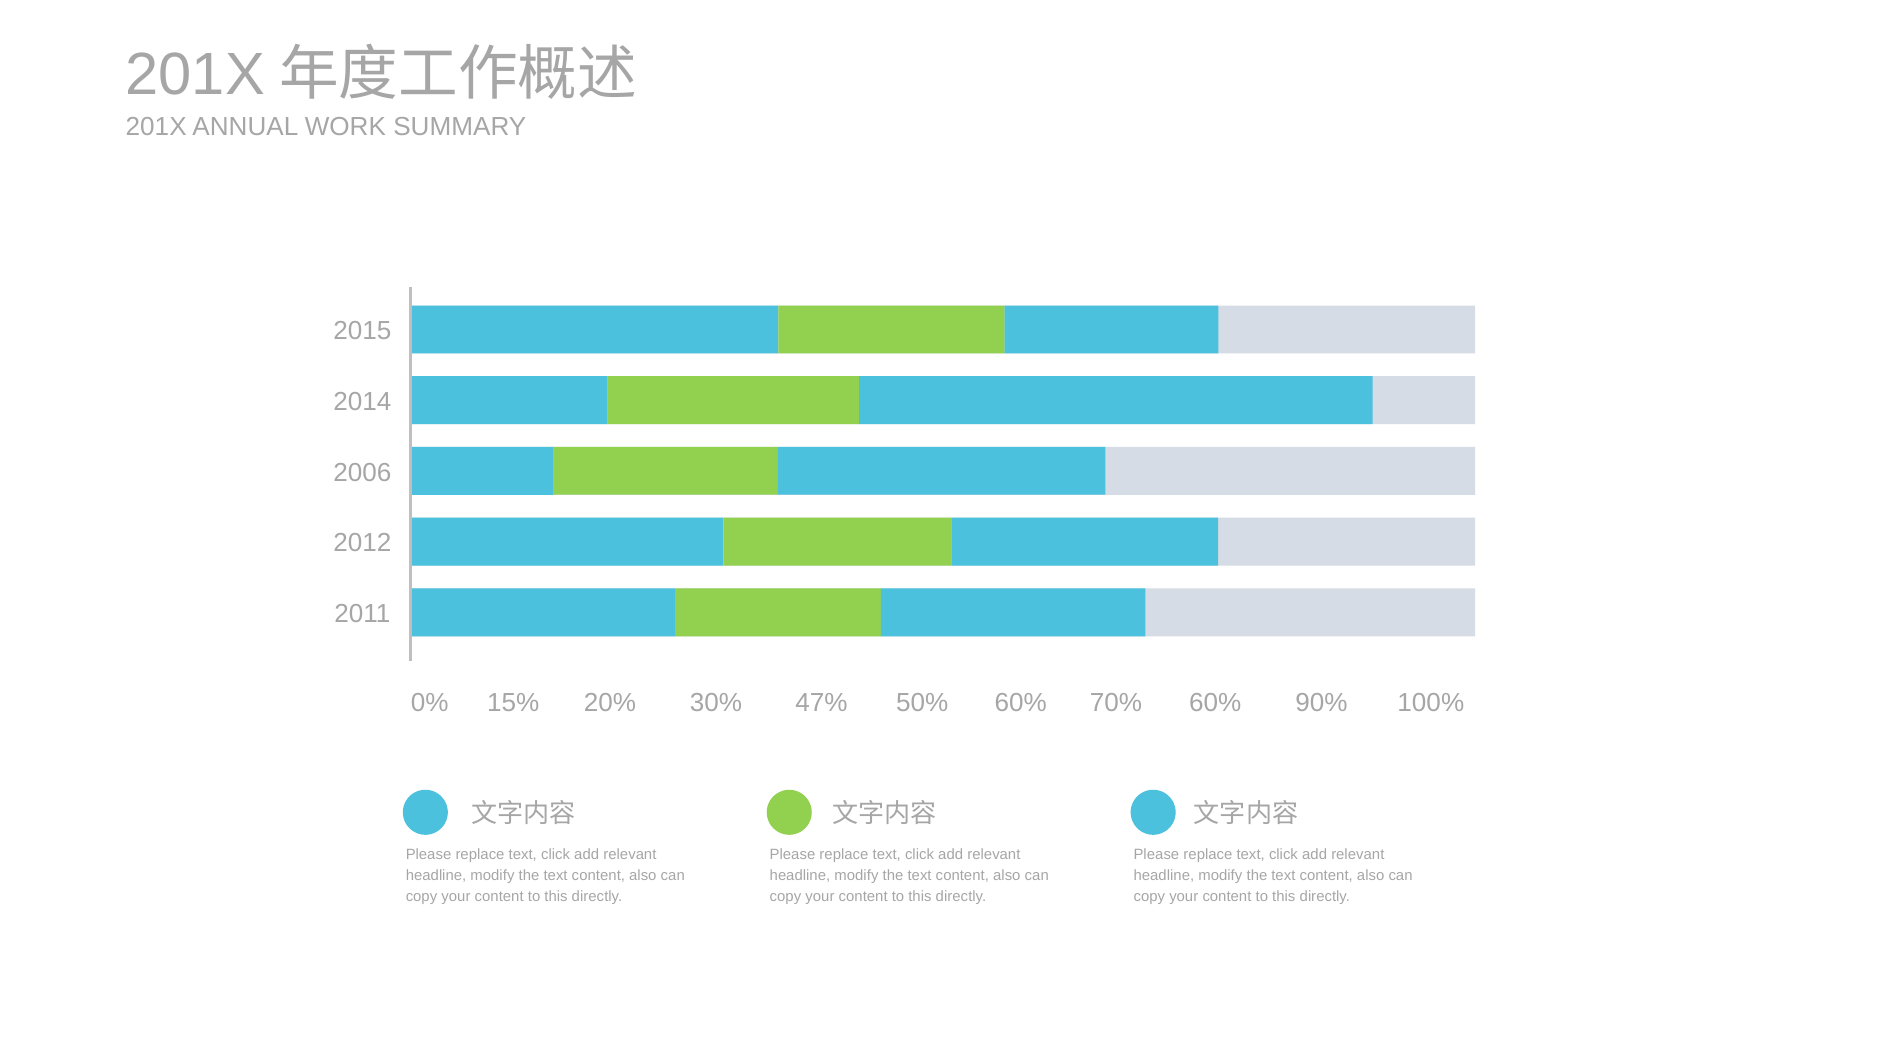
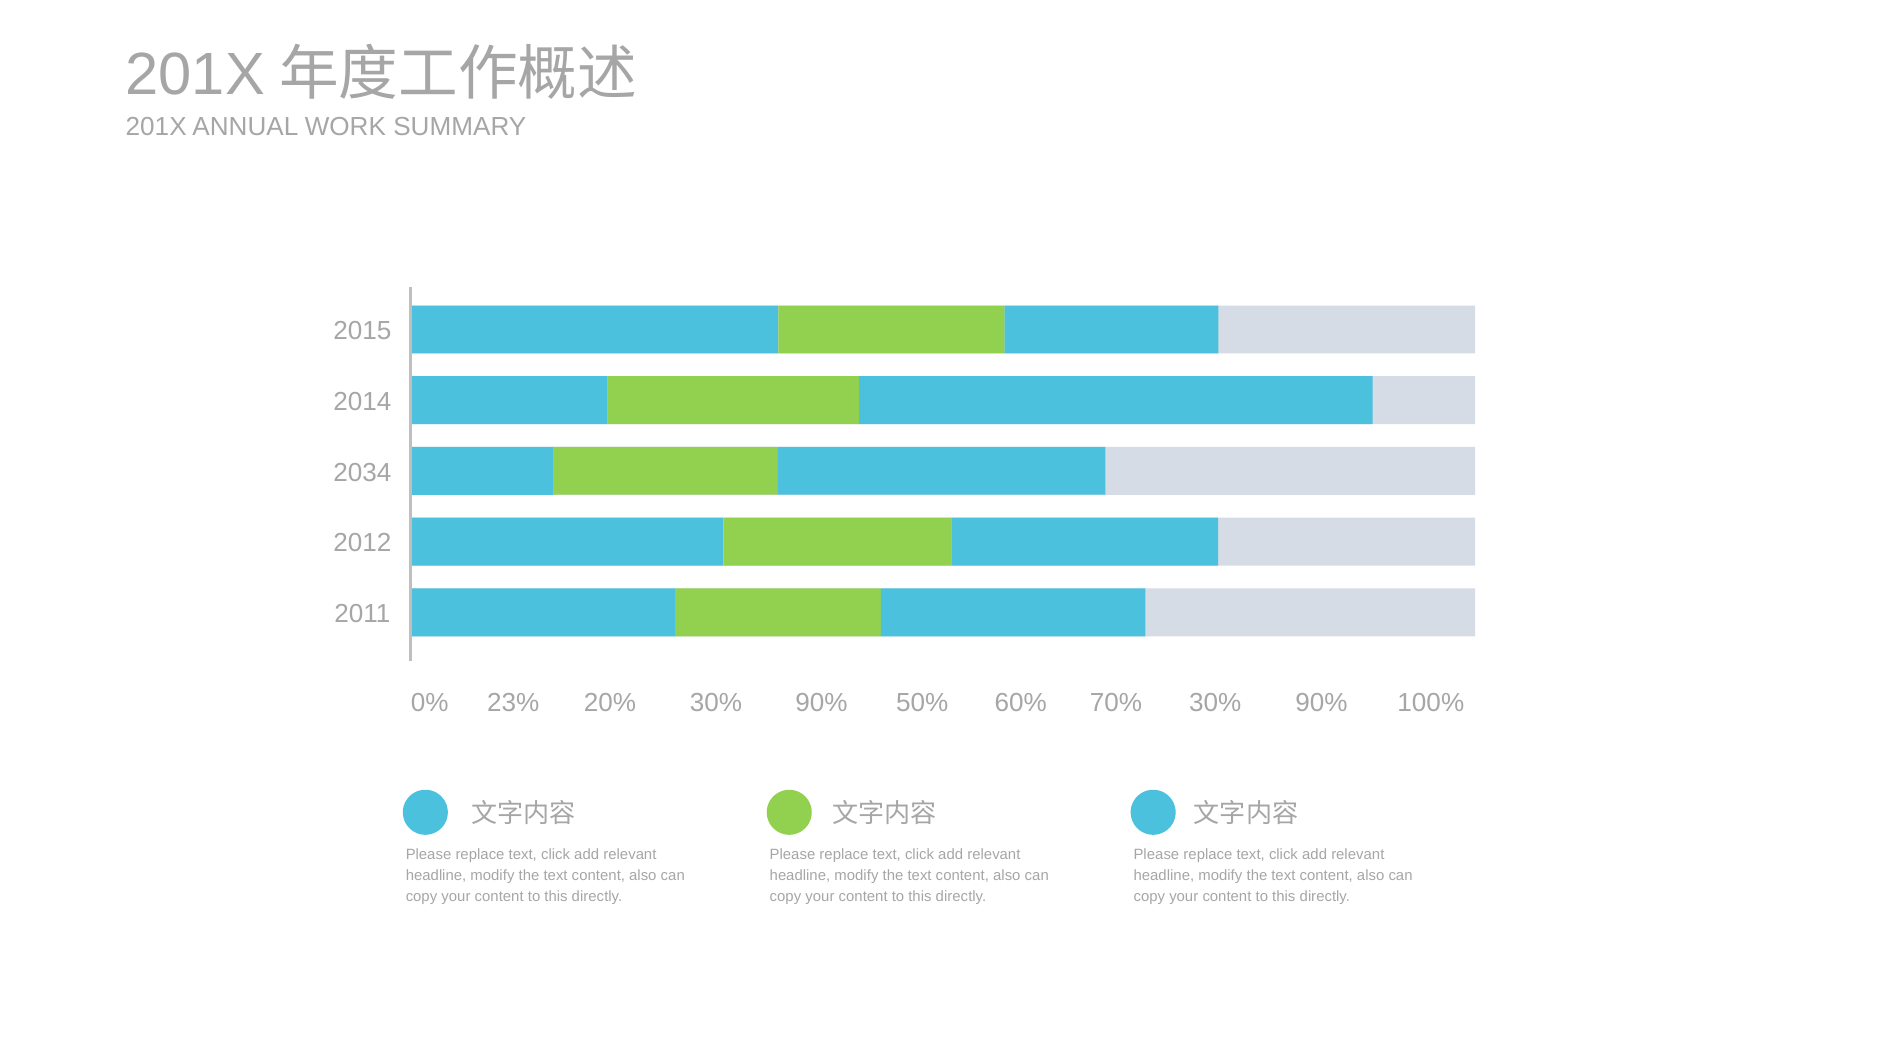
2006: 2006 -> 2034 (362, 472)
15%: 15% -> 23% (513, 703)
47%: 47% -> 90% (821, 703)
70% 60%: 60% -> 30% (1215, 703)
